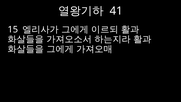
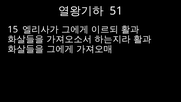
41: 41 -> 51 (116, 11)
